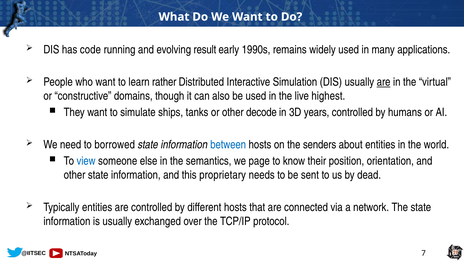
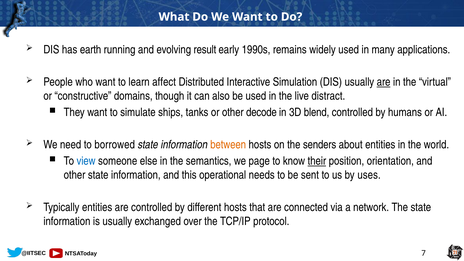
code: code -> earth (91, 50)
rather: rather -> affect (164, 82)
highest: highest -> distract (328, 96)
years: years -> blend (317, 112)
between colour: blue -> orange (228, 145)
their underline: none -> present (317, 161)
proprietary: proprietary -> operational (223, 175)
dead: dead -> uses (369, 175)
